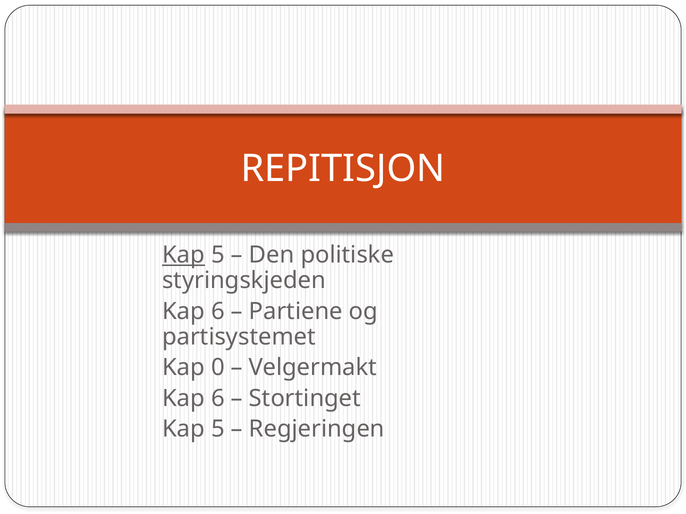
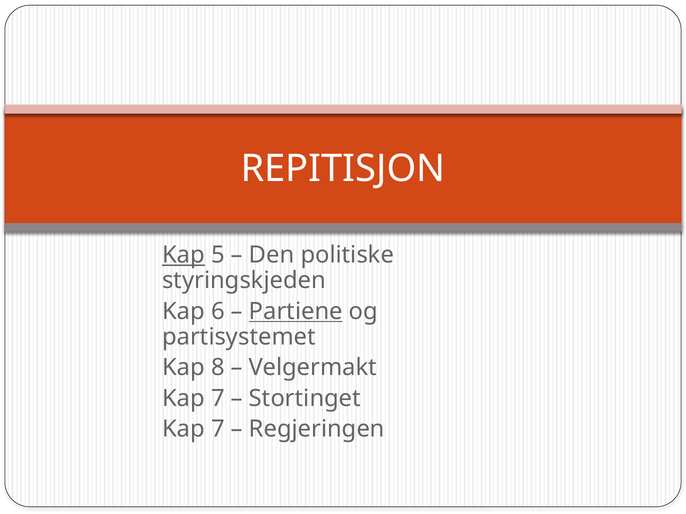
Partiene underline: none -> present (296, 312)
0: 0 -> 8 (218, 368)
6: 6 -> 7 (218, 399)
5: 5 -> 7 (218, 429)
